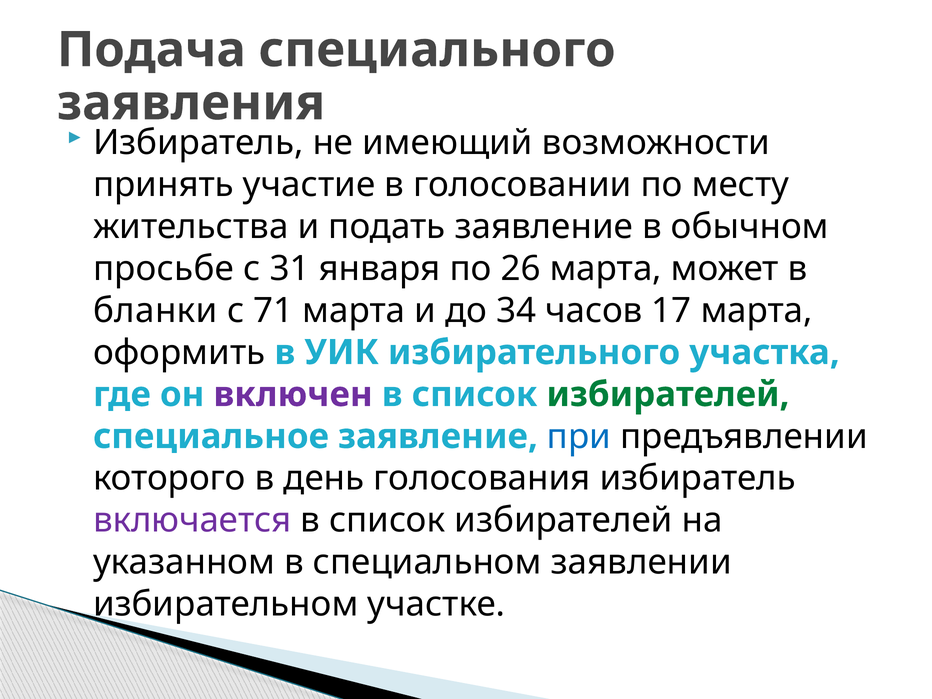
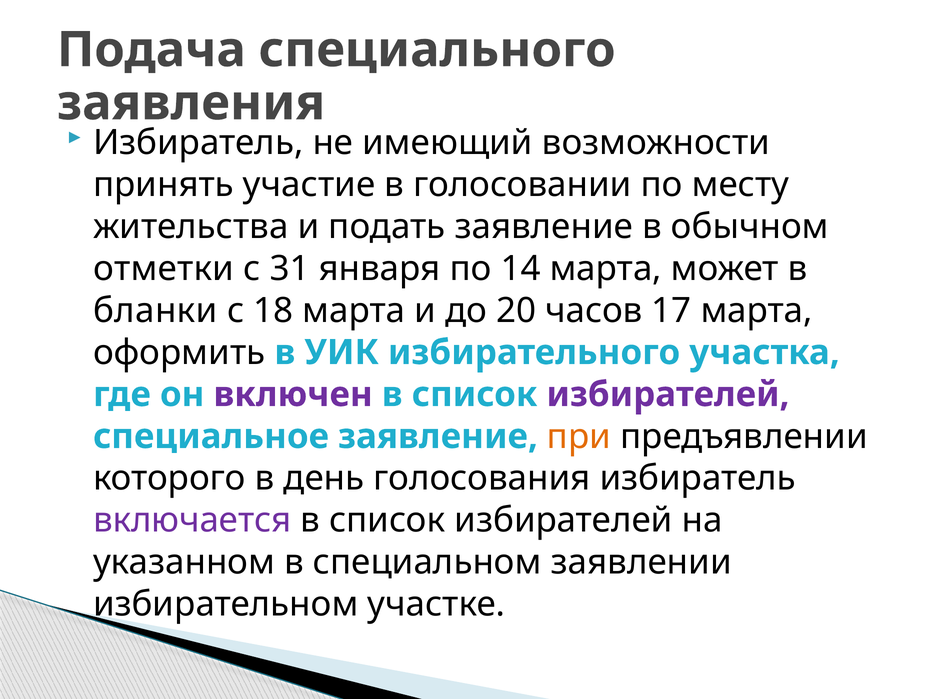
просьбе: просьбе -> отметки (164, 269)
26: 26 -> 14 (521, 269)
71: 71 -> 18 (273, 311)
34: 34 -> 20 (516, 311)
избирателей colour: green -> purple (668, 395)
при colour: blue -> orange (579, 436)
